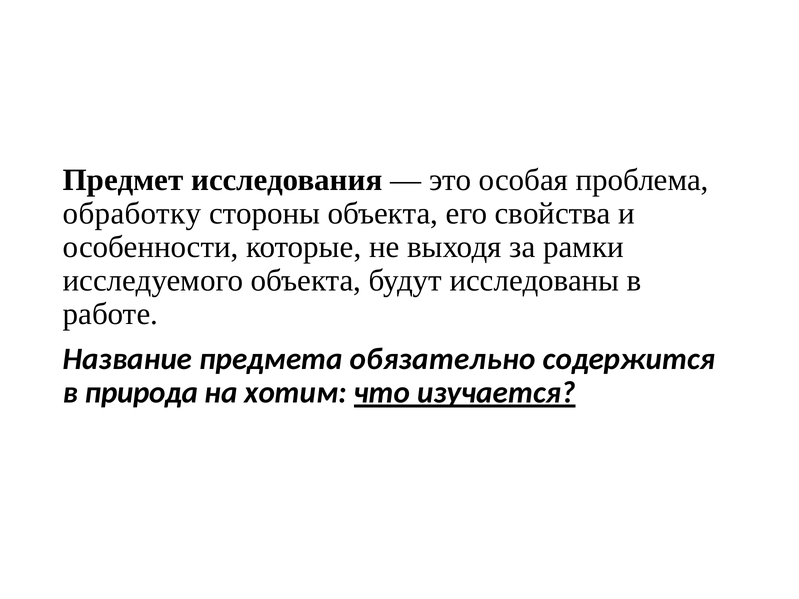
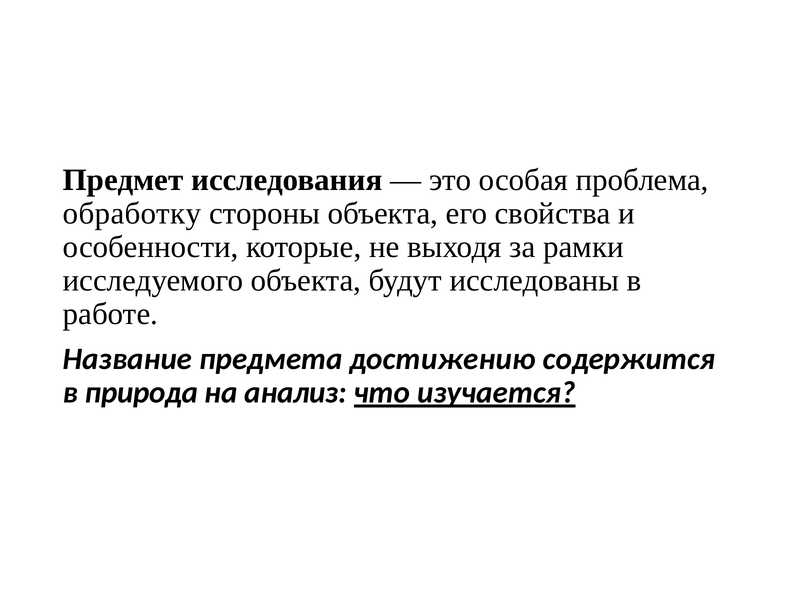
обязательно: обязательно -> достижению (443, 359)
хотим: хотим -> анализ (296, 393)
